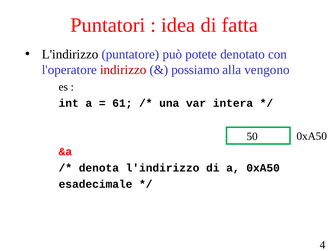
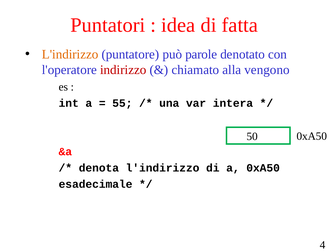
L'indirizzo colour: black -> orange (70, 54)
potete: potete -> parole (201, 54)
possiamo: possiamo -> chiamato (195, 70)
61: 61 -> 55 (122, 103)
